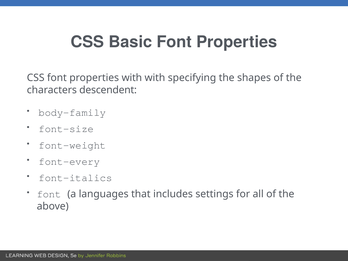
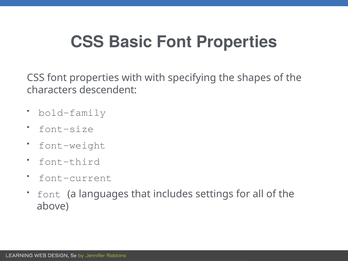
body-family: body-family -> bold-family (72, 113)
font-every: font-every -> font-third (69, 161)
font-italics: font-italics -> font-current (75, 178)
